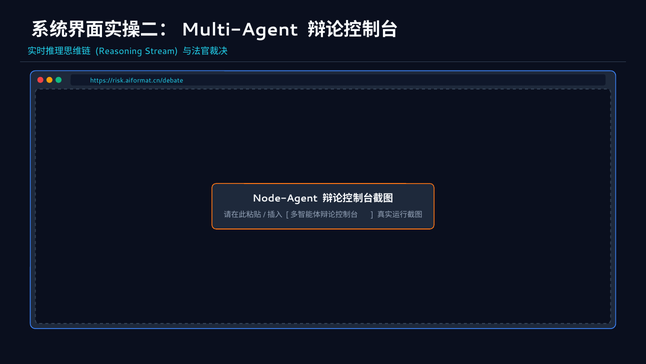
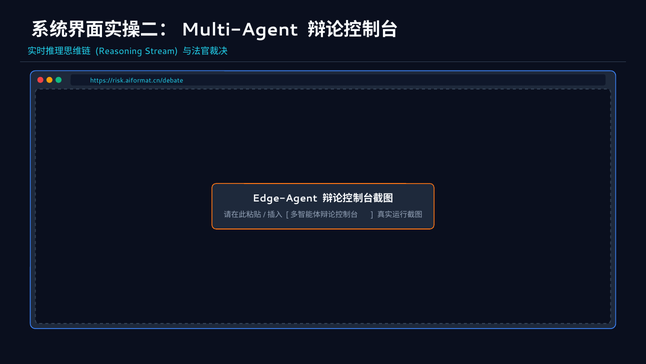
Node-Agent: Node-Agent -> Edge-Agent (285, 198)
